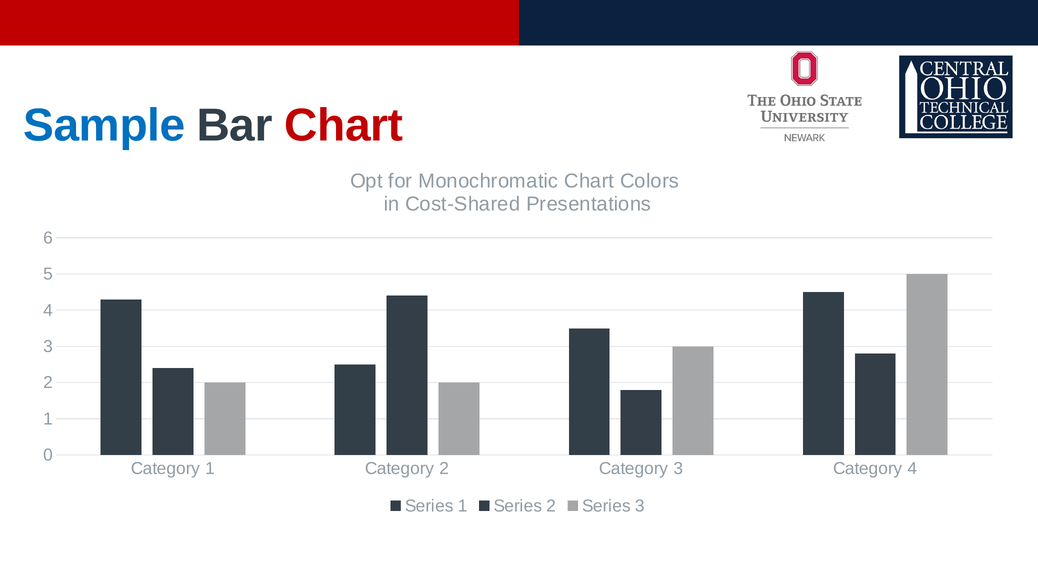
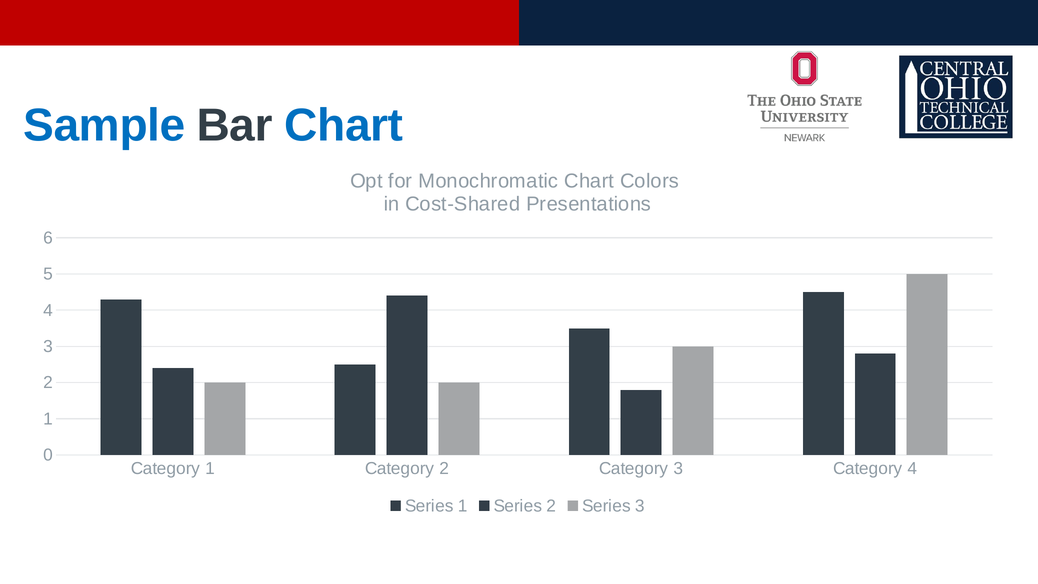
Chart colour: red -> blue (344, 125)
